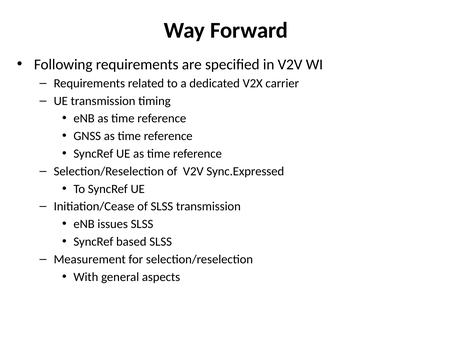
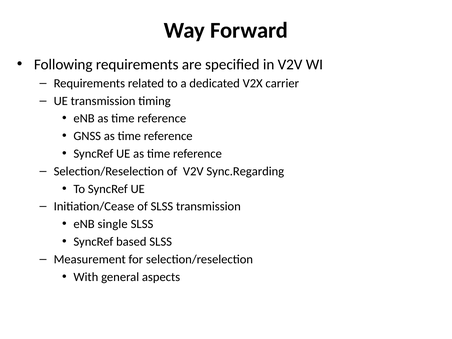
Sync.Expressed: Sync.Expressed -> Sync.Regarding (245, 171)
issues: issues -> single (113, 224)
